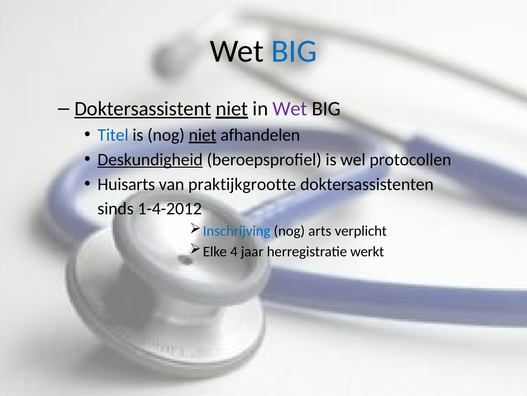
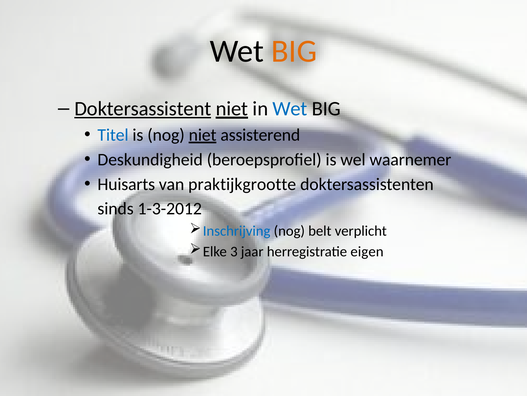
BIG colour: blue -> orange (294, 51)
Wet colour: purple -> blue (290, 109)
afhandelen: afhandelen -> assisterend (260, 135)
Deskundigheid underline: present -> none (150, 159)
protocollen: protocollen -> waarnemer (410, 159)
1-4-2012: 1-4-2012 -> 1-3-2012 (170, 208)
arts: arts -> belt (320, 231)
4: 4 -> 3 (234, 251)
werkt: werkt -> eigen (367, 251)
